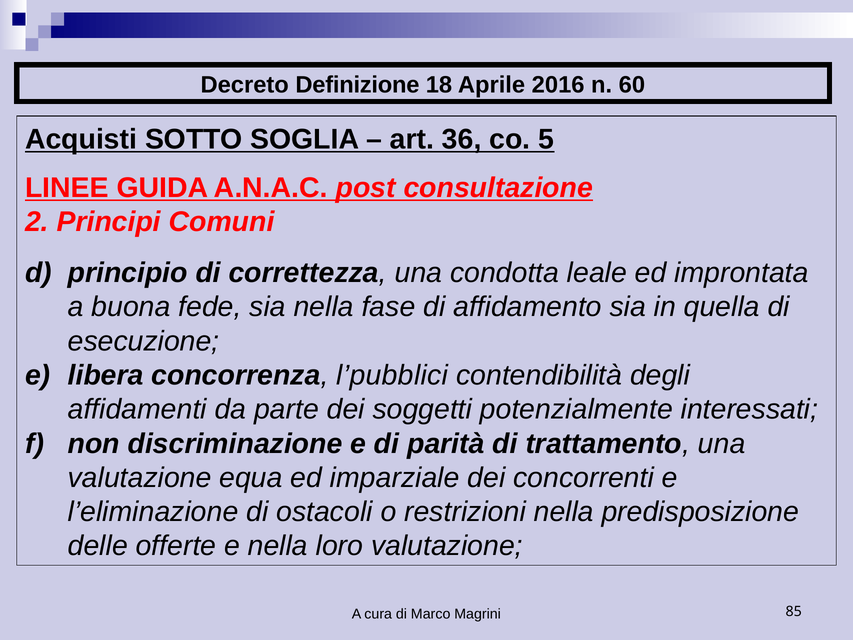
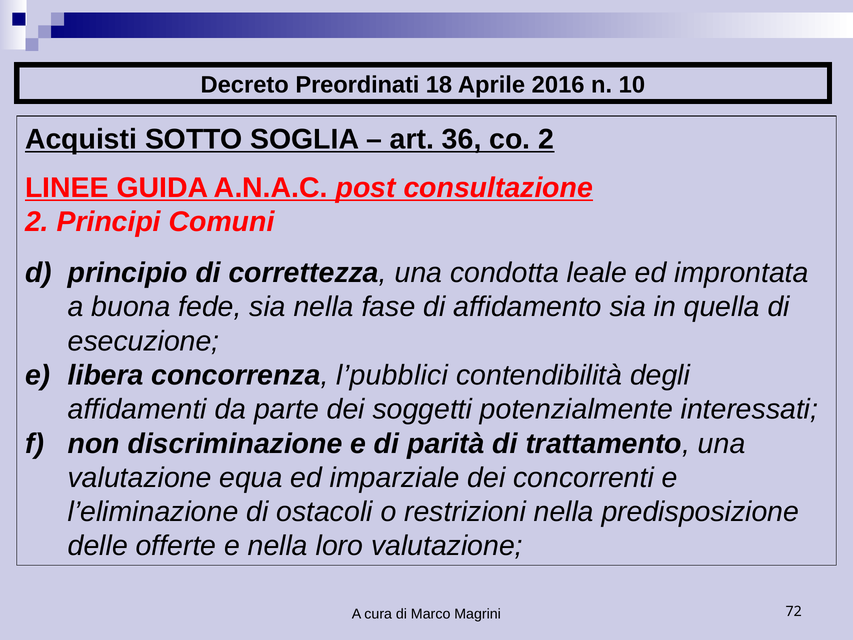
Definizione: Definizione -> Preordinati (357, 85)
60: 60 -> 10 (632, 85)
co 5: 5 -> 2 (546, 139)
85: 85 -> 72 (794, 611)
